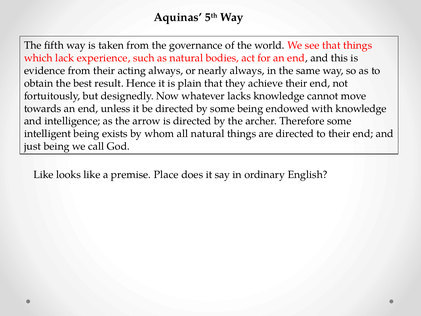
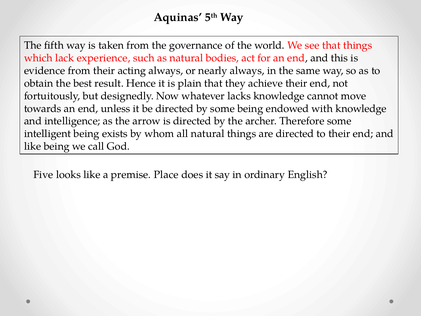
just: just -> like (33, 146)
Like: Like -> Five (43, 175)
